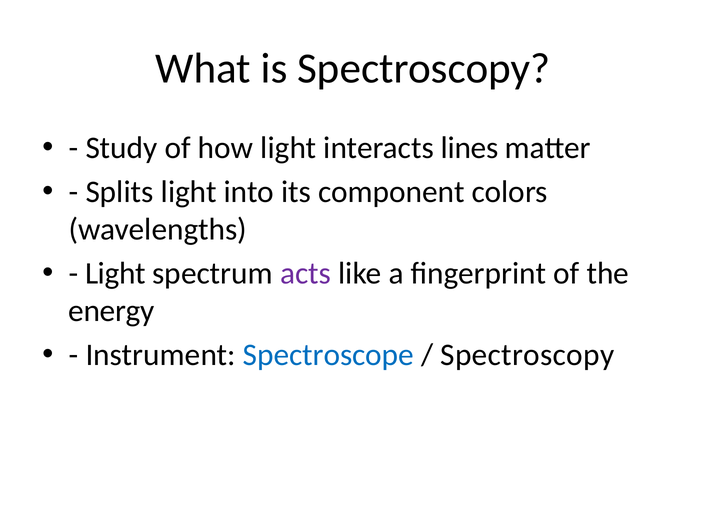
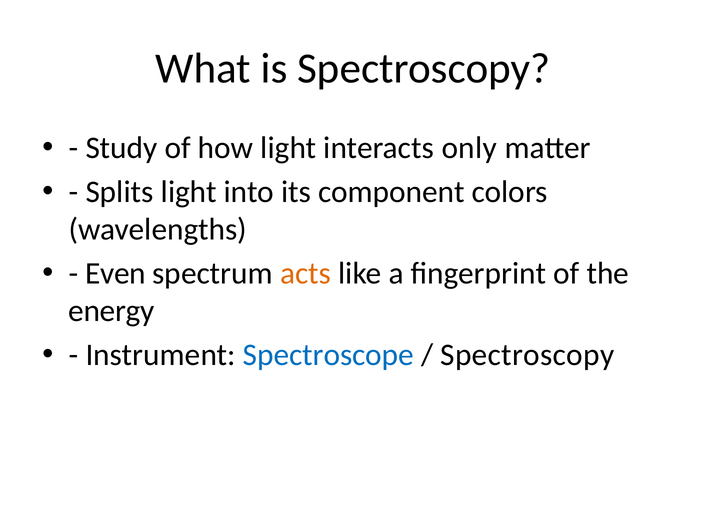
lines: lines -> only (469, 148)
Light: Light -> Even (115, 274)
acts colour: purple -> orange (306, 274)
